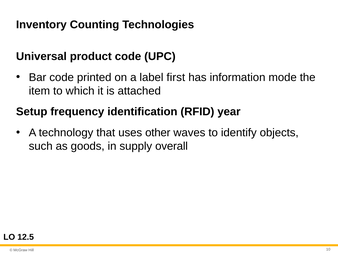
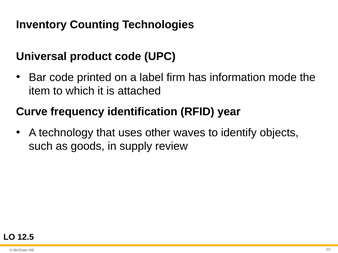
first: first -> firm (176, 77)
Setup: Setup -> Curve (32, 112)
overall: overall -> review (172, 147)
